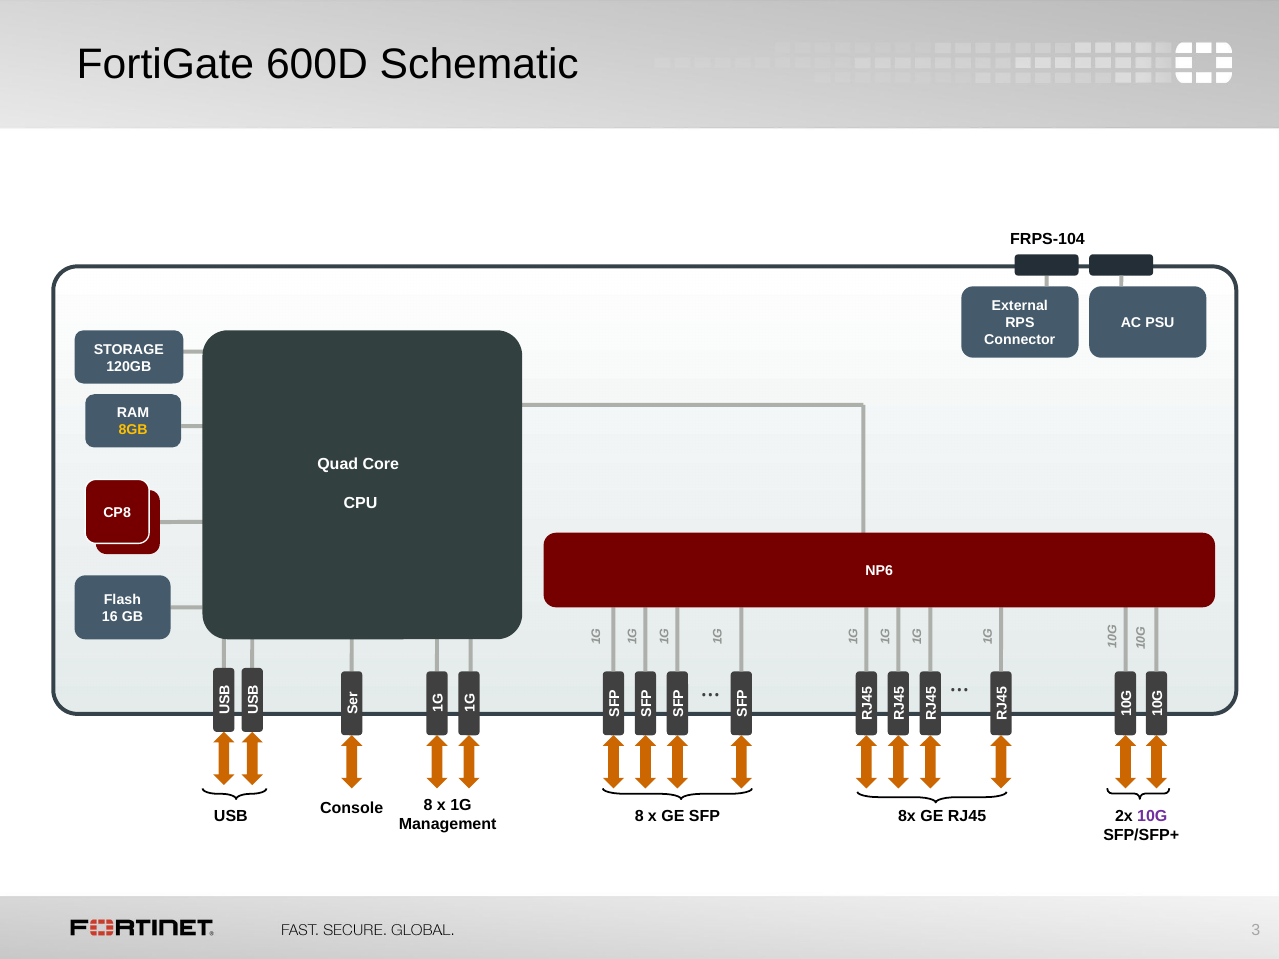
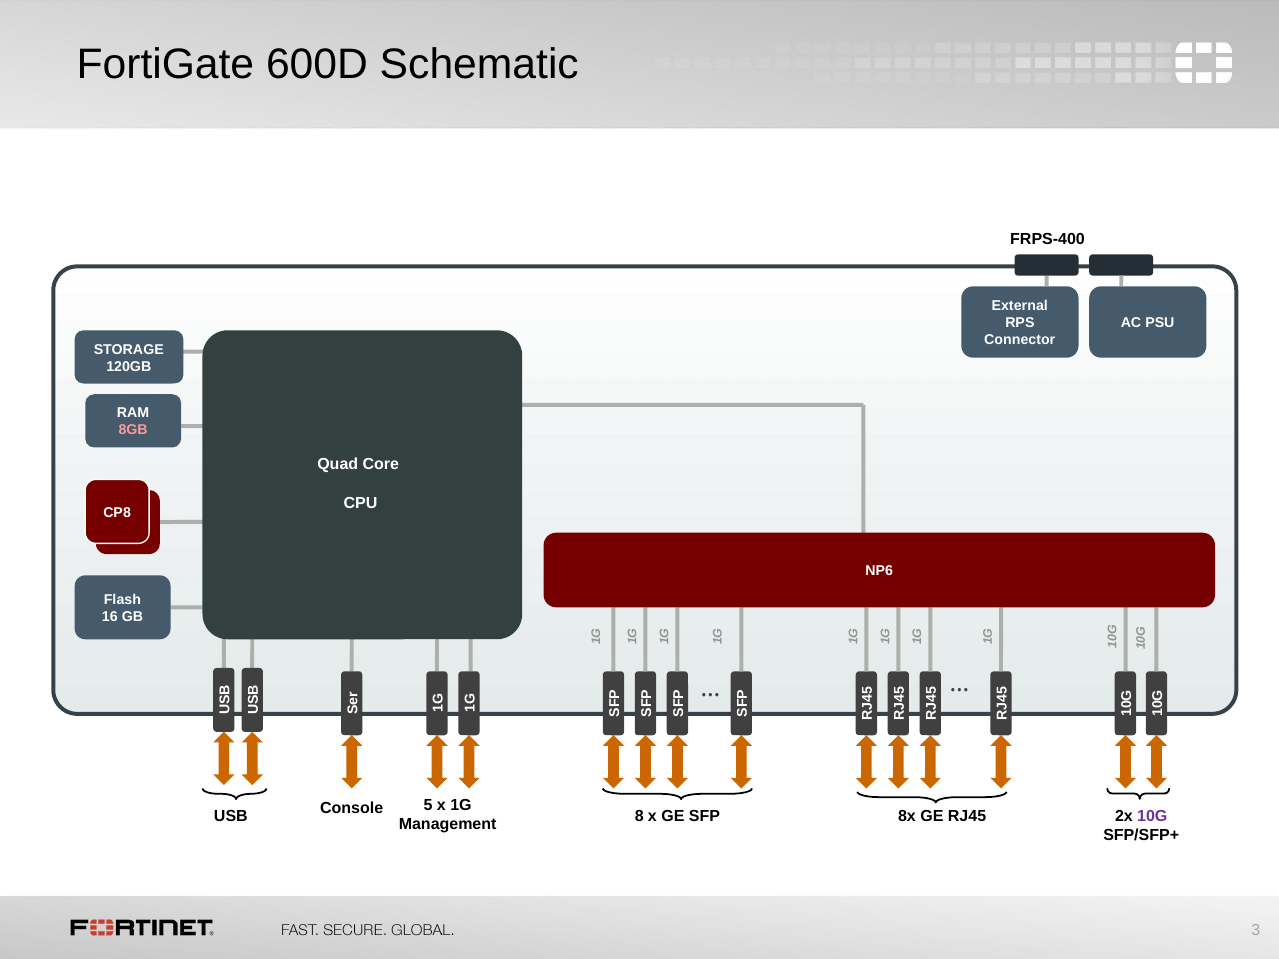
FRPS-104: FRPS-104 -> FRPS-400 (1048, 239)
8GB colour: yellow -> pink (133, 430)
Console 8: 8 -> 5 (428, 806)
